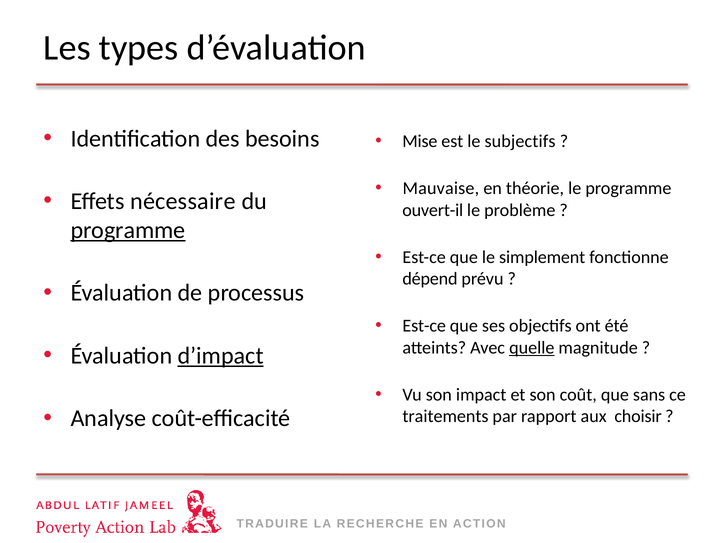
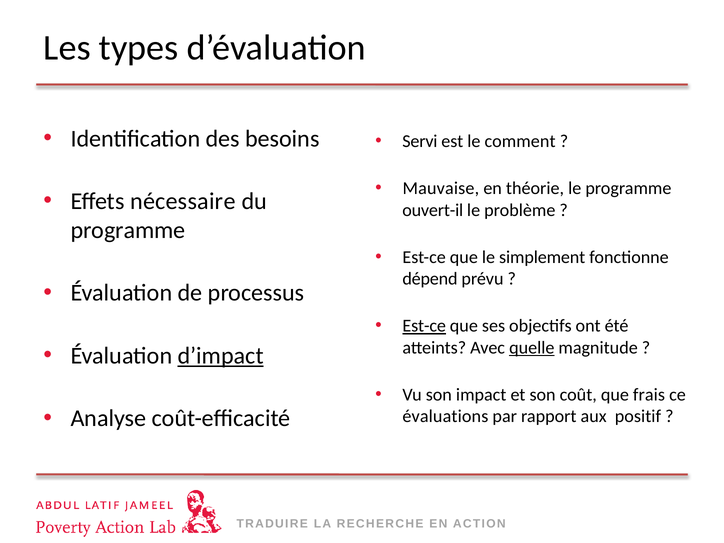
Mise: Mise -> Servi (420, 141)
subjectifs: subjectifs -> comment (520, 141)
programme underline: present -> none (128, 230)
Est-ce underline: none -> present (424, 326)
sans: sans -> frais (649, 395)
traitements: traitements -> évaluations (445, 416)
choisir: choisir -> positif (638, 416)
